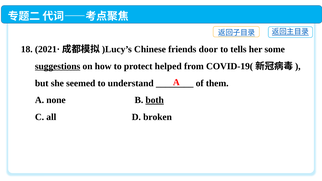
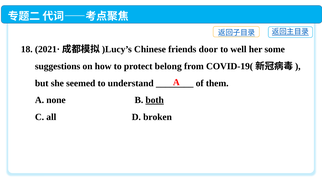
tells: tells -> well (238, 49)
suggestions underline: present -> none (58, 66)
helped: helped -> belong (168, 66)
